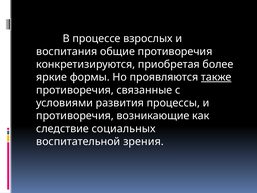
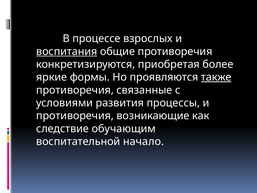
воспитания underline: none -> present (67, 51)
социальных: социальных -> обучающим (124, 129)
зрения: зрения -> начало (143, 141)
